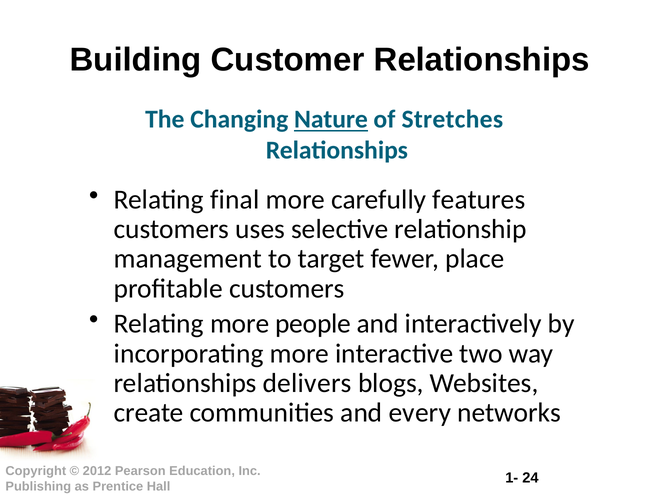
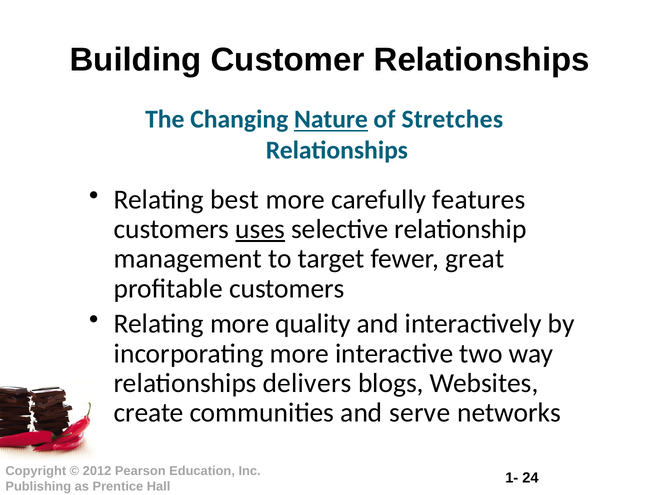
final: final -> best (235, 199)
uses underline: none -> present (260, 229)
place: place -> great (475, 259)
people: people -> quality (313, 324)
every: every -> serve (420, 413)
